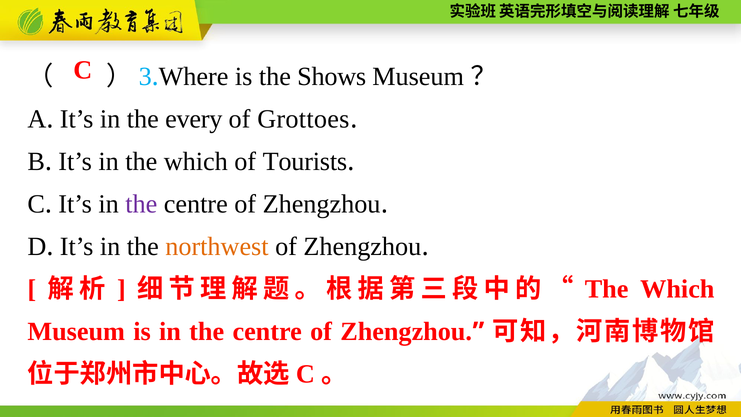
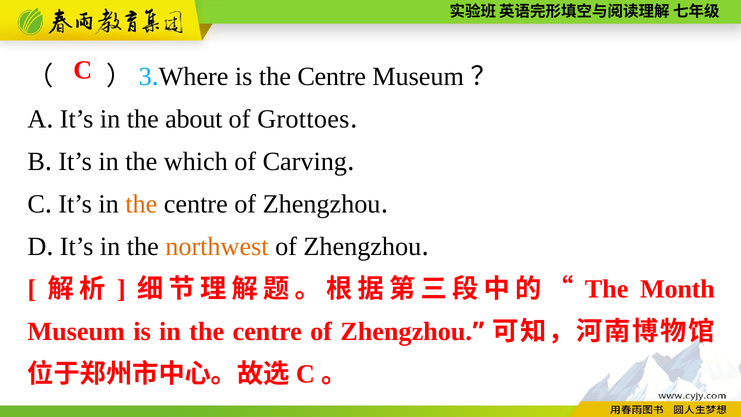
is the Shows: Shows -> Centre (332, 77)
every: every -> about (194, 119)
Tourists: Tourists -> Carving (305, 162)
the colour: purple -> orange (141, 204)
Which: Which -> Month (677, 289)
